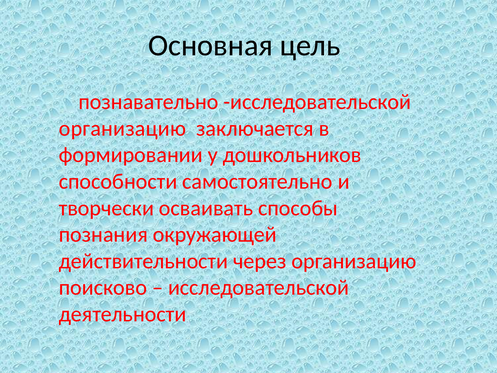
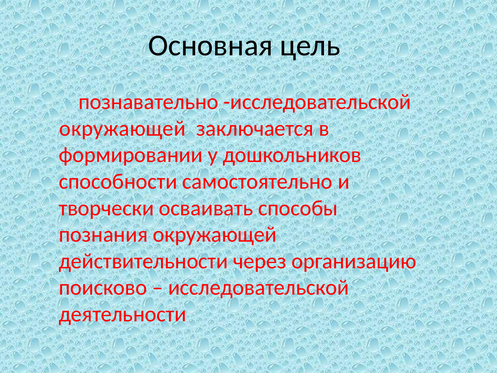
организацию: организацию -> окружающей (122, 128)
